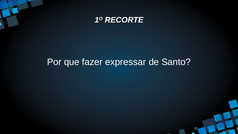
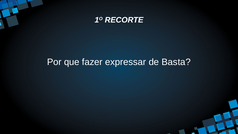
Santo: Santo -> Basta (176, 62)
